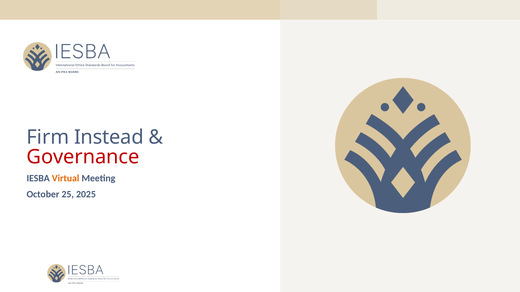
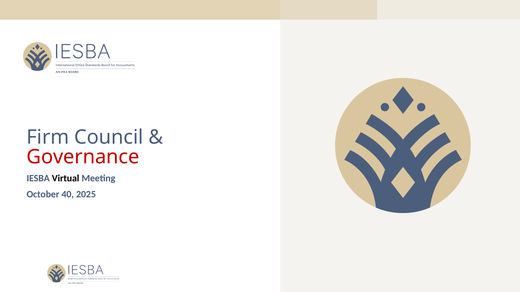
Instead: Instead -> Council (109, 138)
Virtual colour: orange -> black (66, 178)
25: 25 -> 40 (68, 195)
